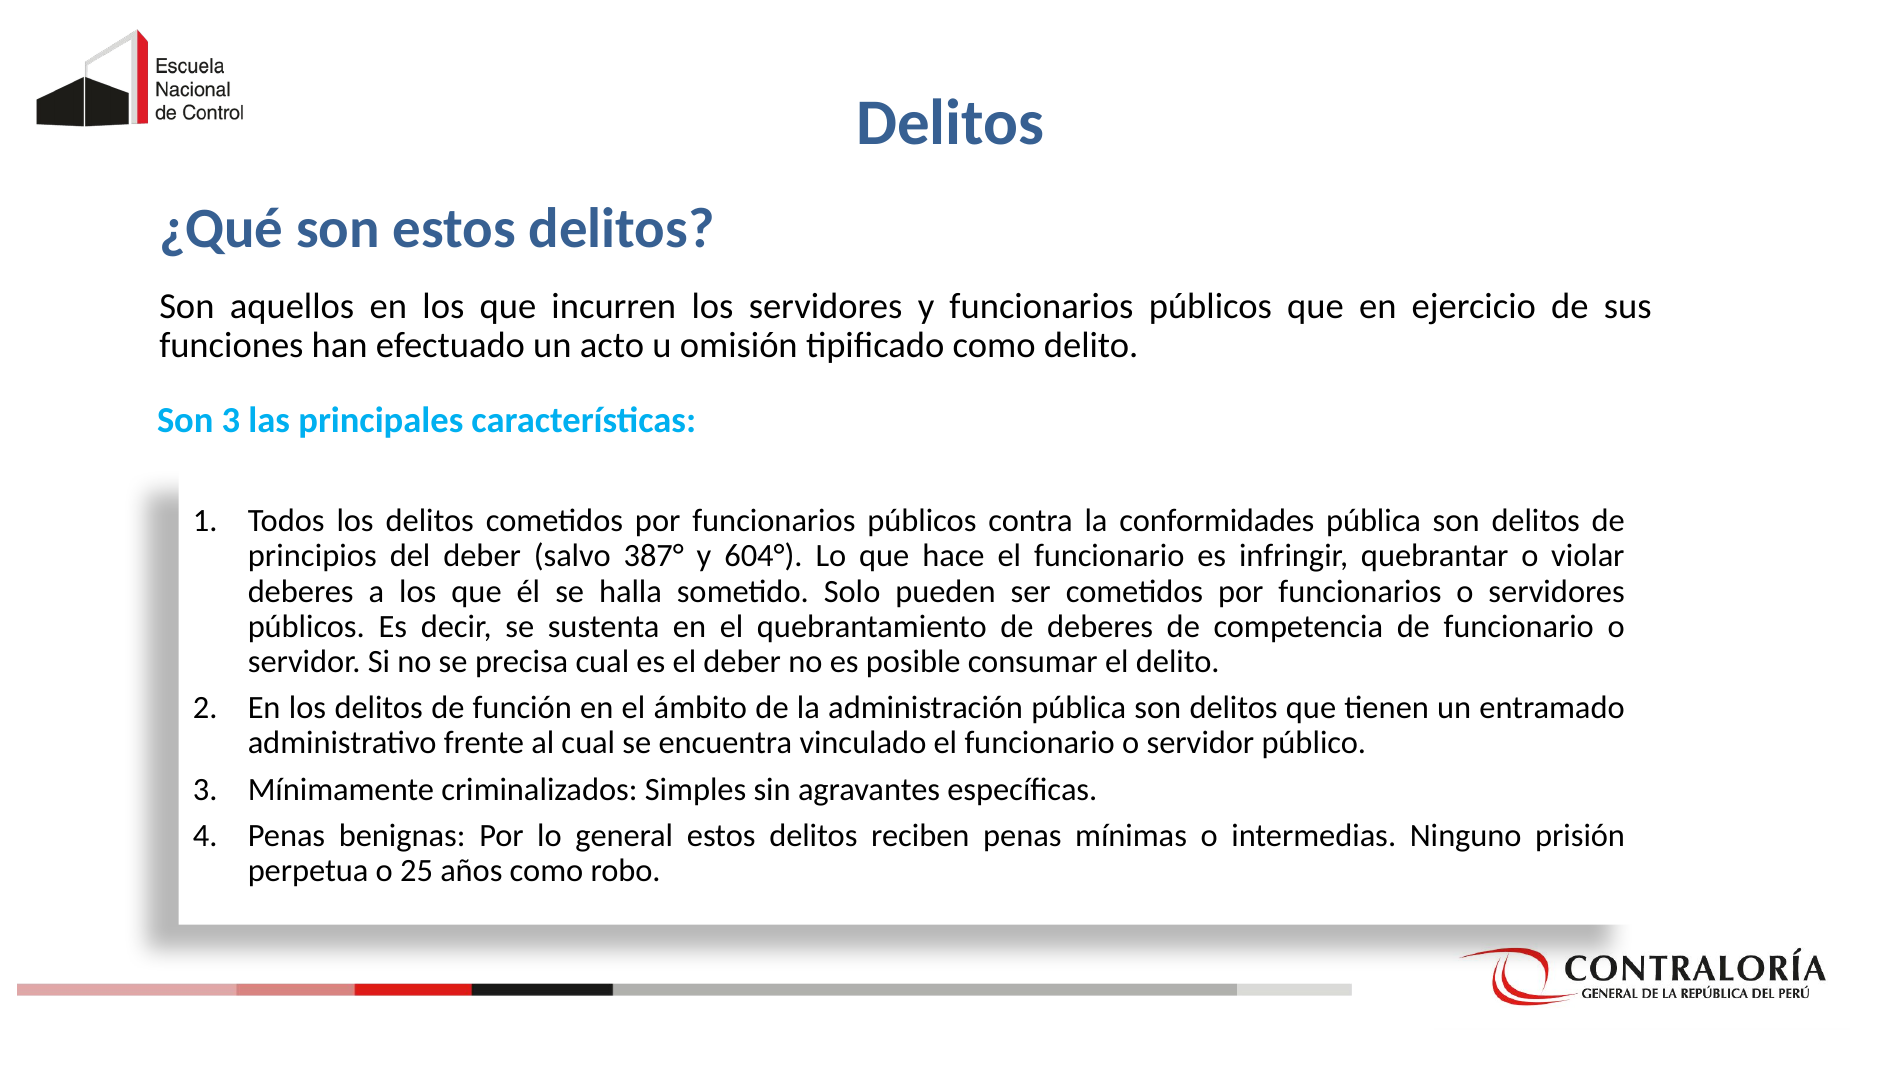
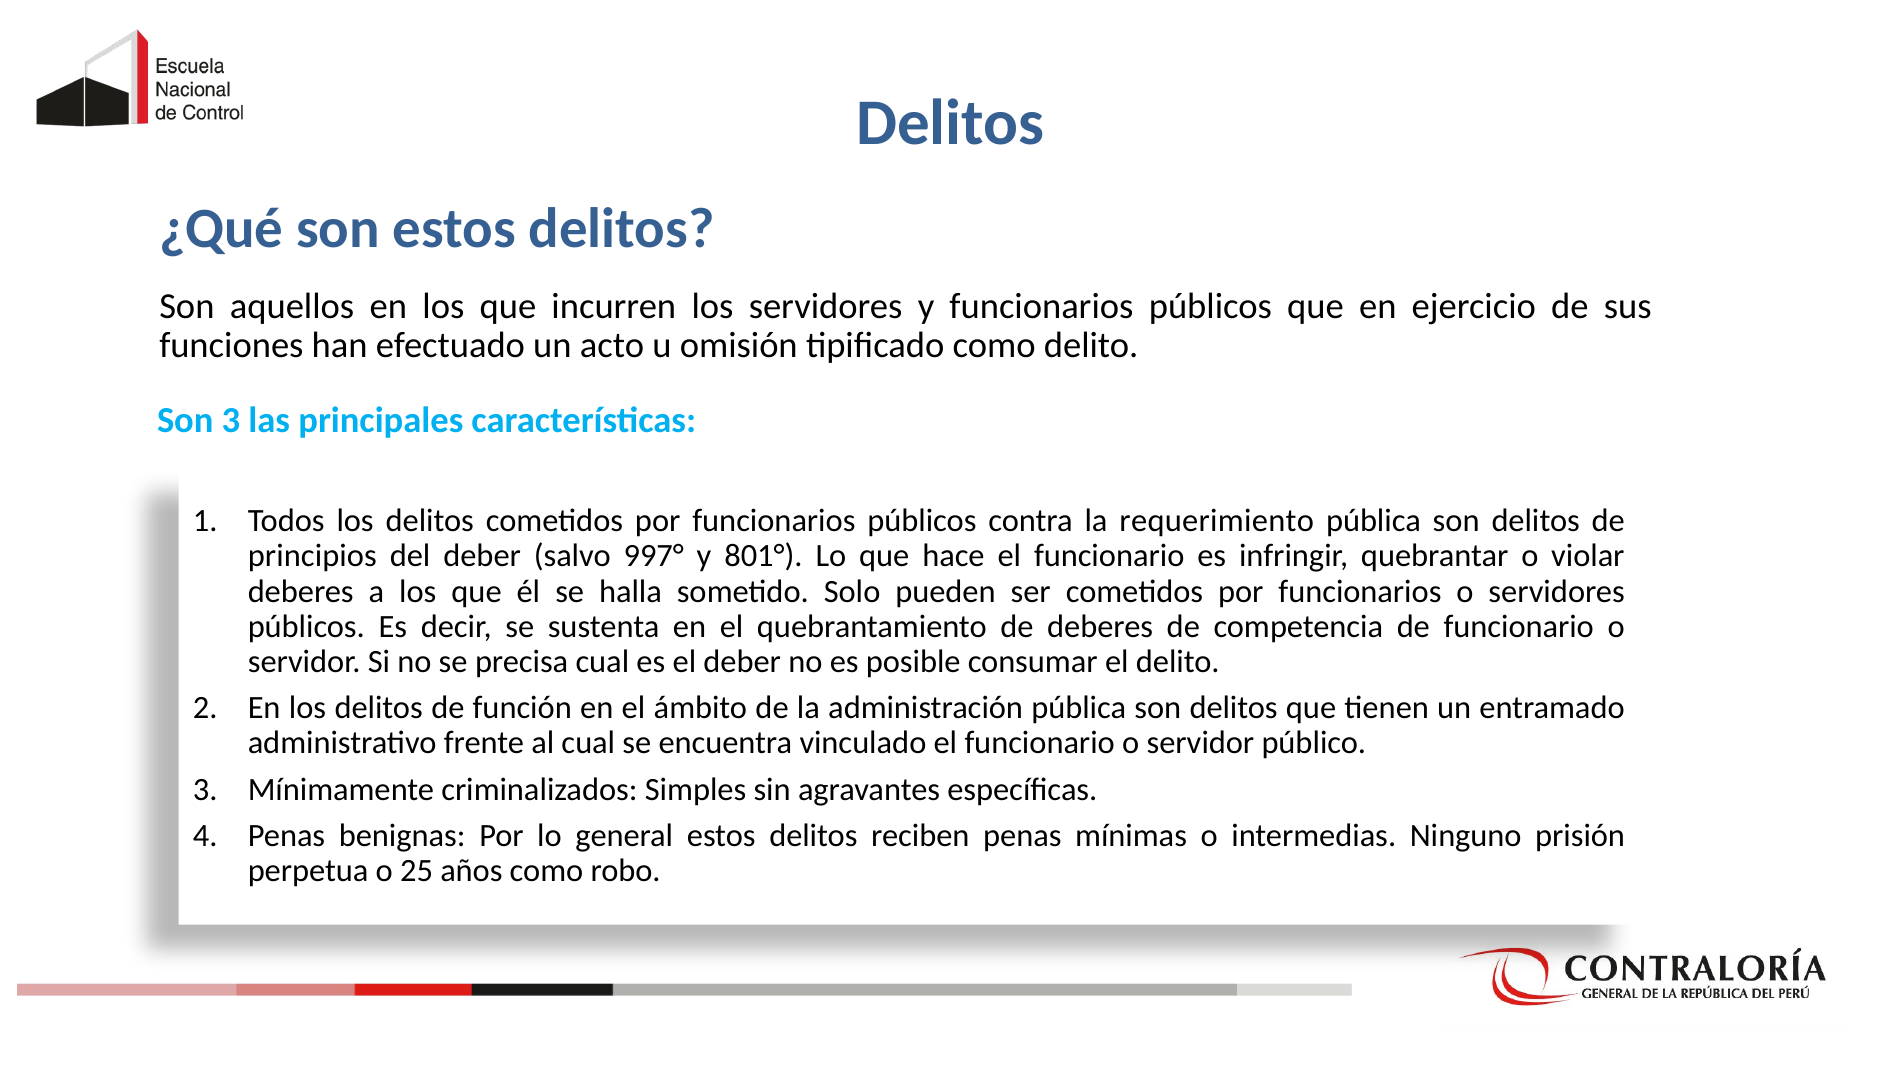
conformidades: conformidades -> requerimiento (1217, 521)
387°: 387° -> 997° (654, 556)
604°: 604° -> 801° (764, 556)
